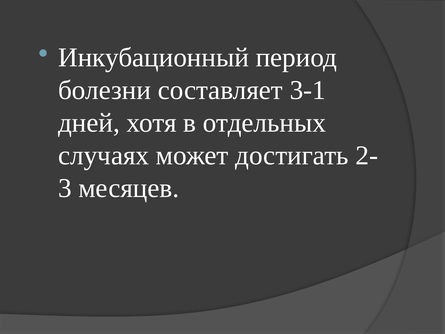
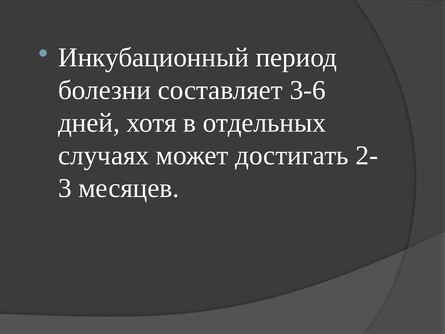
3-1: 3-1 -> 3-6 (308, 90)
